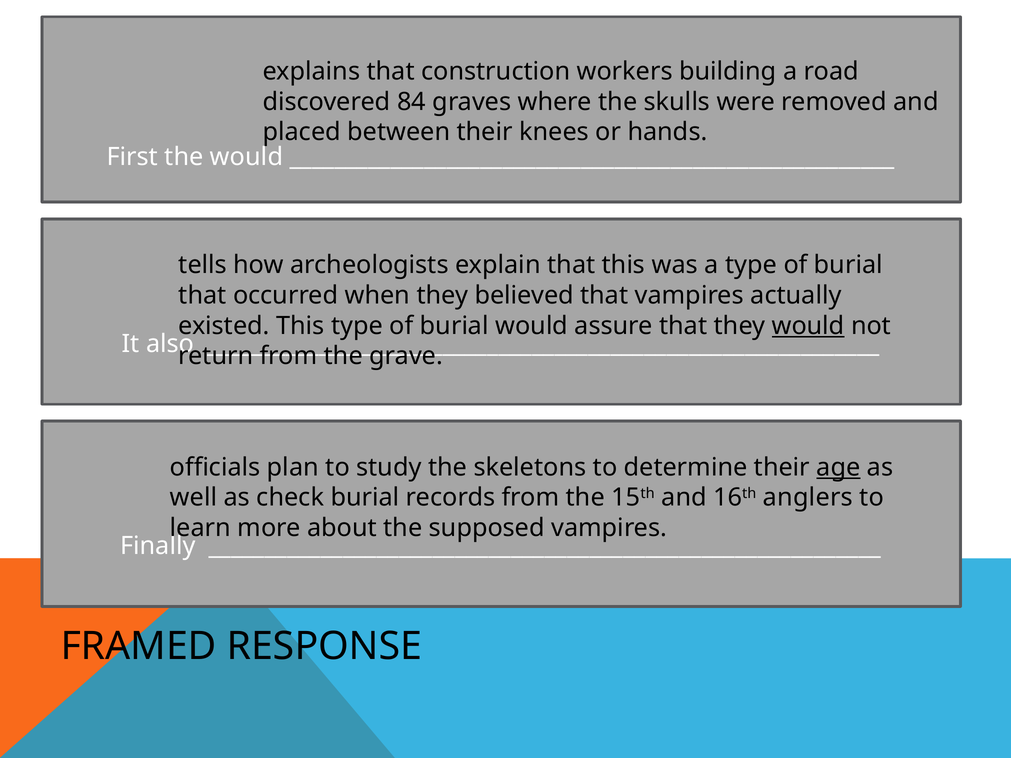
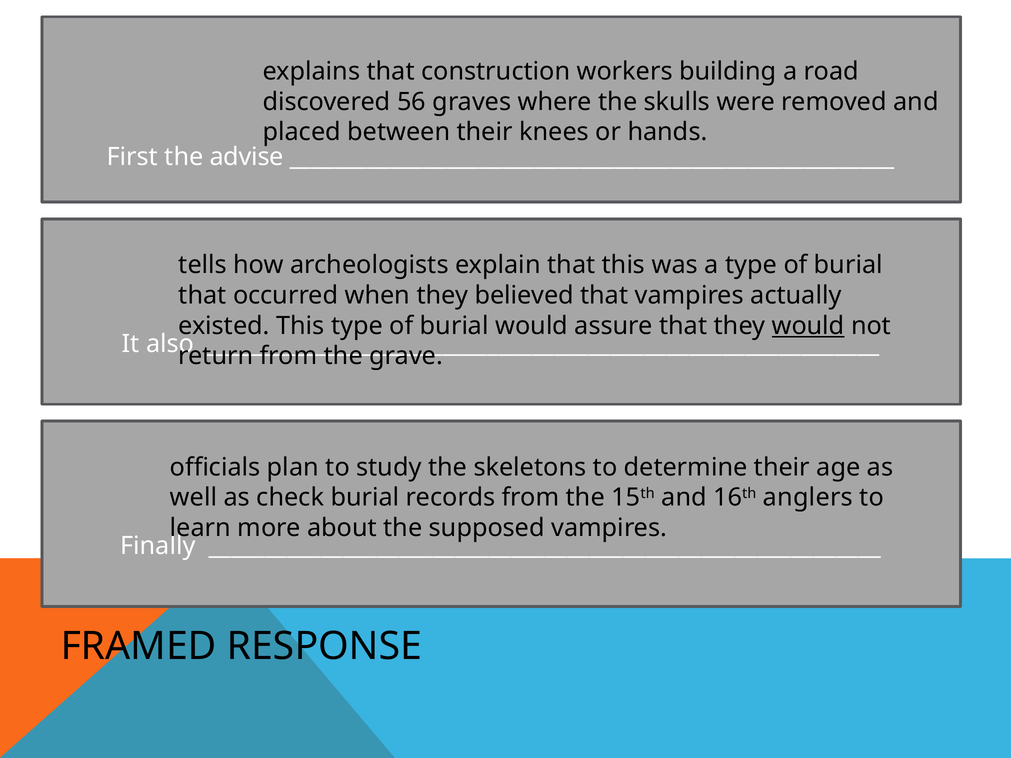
84: 84 -> 56 (411, 102)
the would: would -> advise (247, 157)
age underline: present -> none (838, 467)
